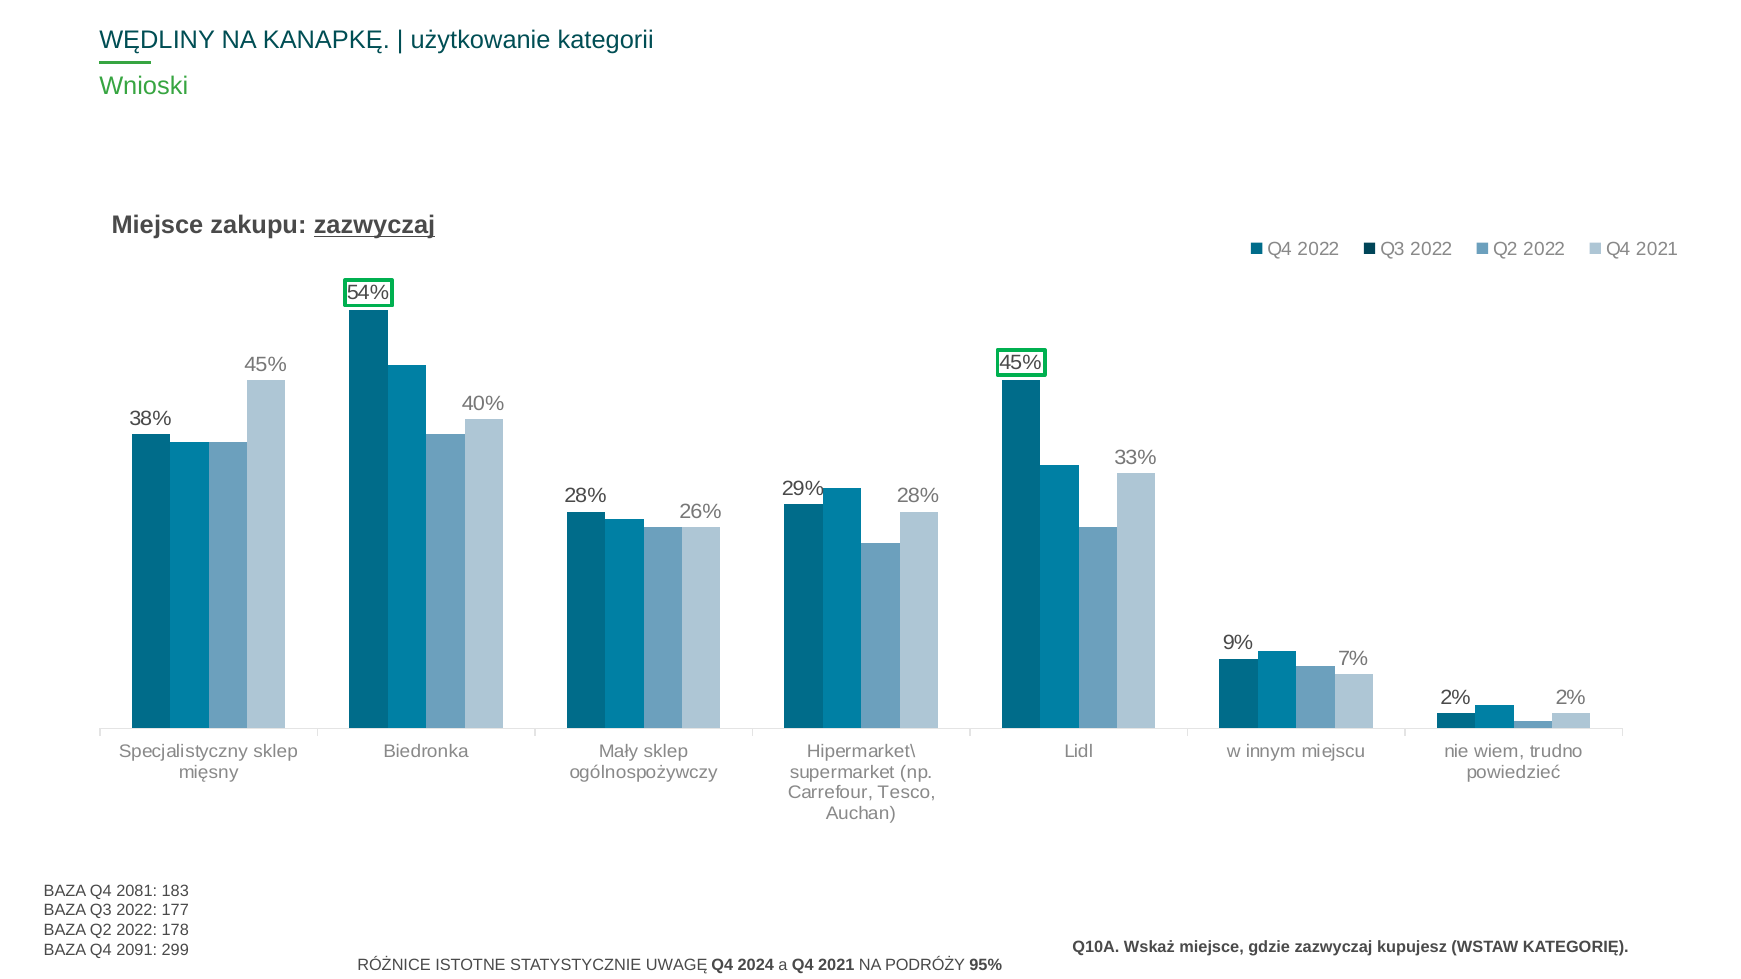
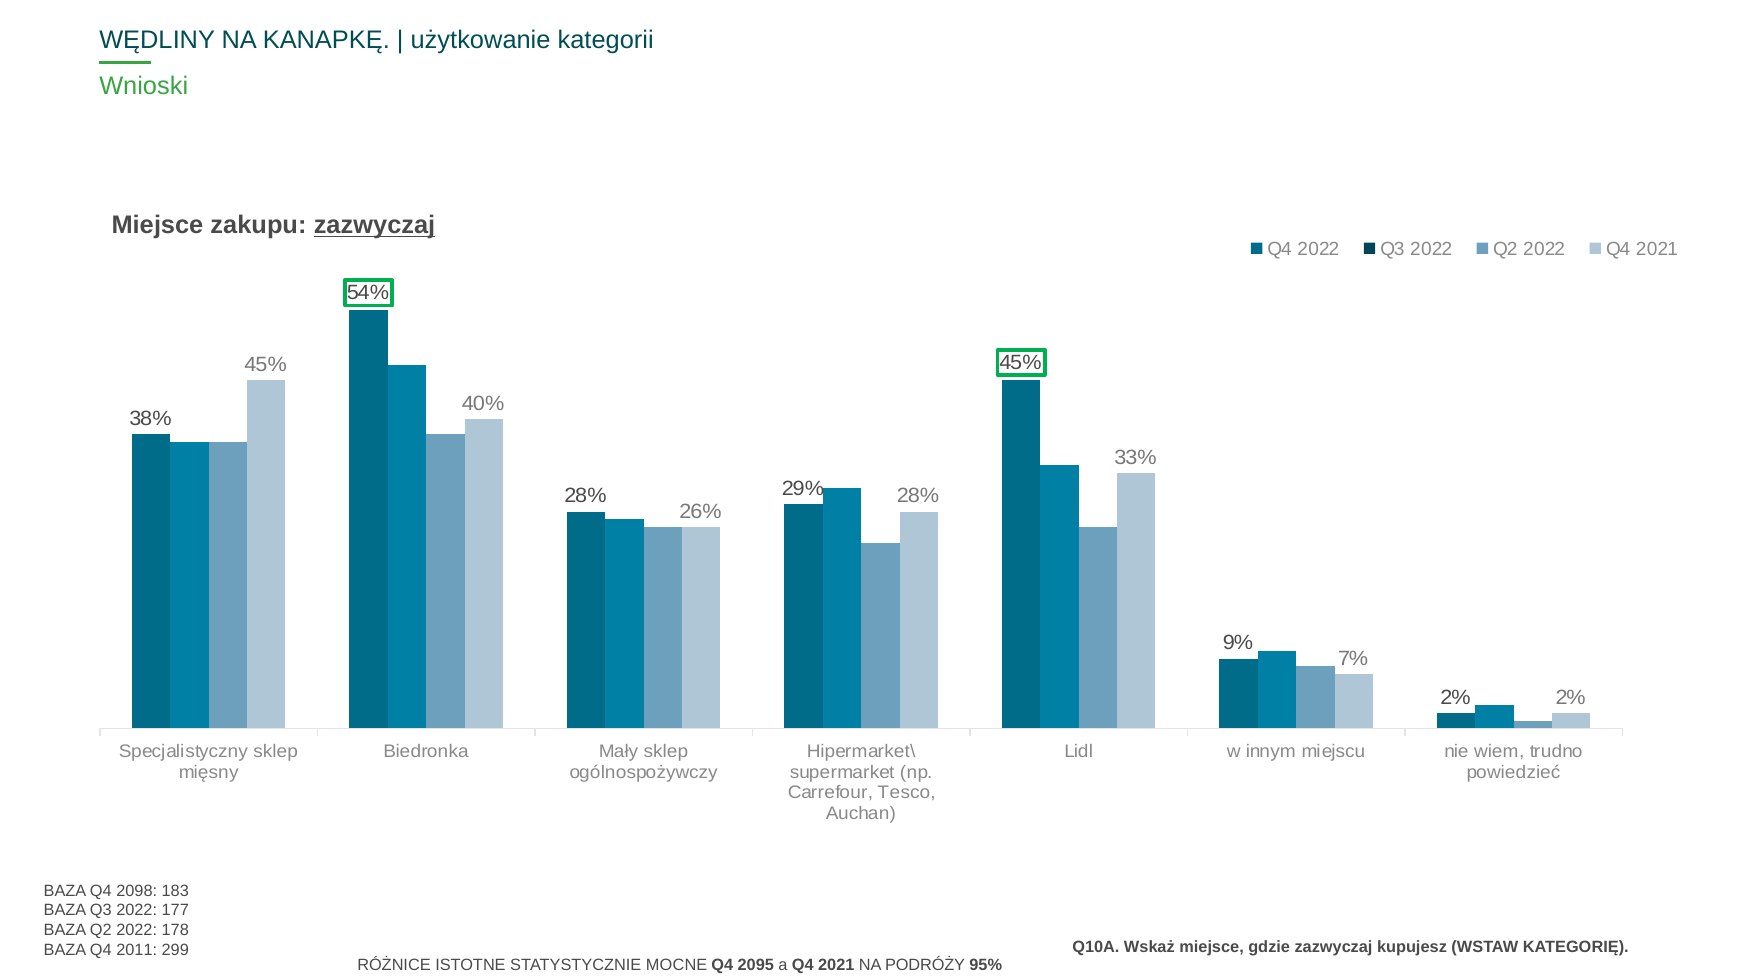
2081: 2081 -> 2098 (137, 891)
2091: 2091 -> 2011 (137, 950)
UWAGĘ: UWAGĘ -> MOCNE (677, 965)
2024: 2024 -> 2095 (756, 965)
